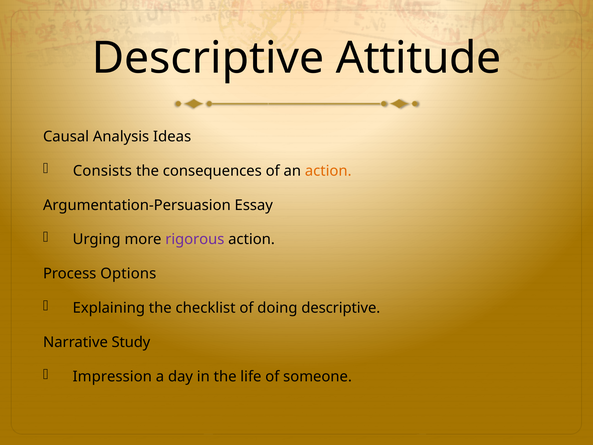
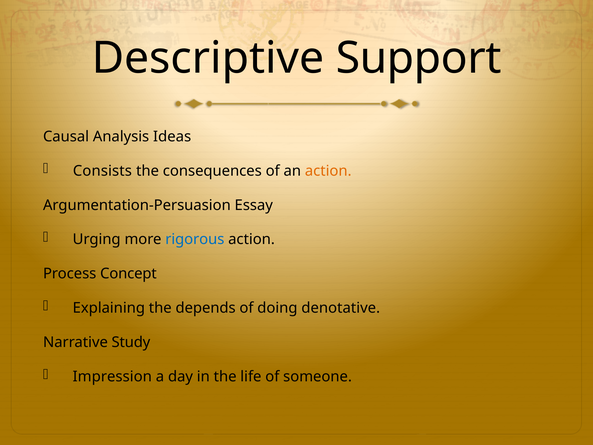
Attitude: Attitude -> Support (419, 58)
rigorous colour: purple -> blue (195, 239)
Options: Options -> Concept (128, 274)
checklist: checklist -> depends (206, 308)
doing descriptive: descriptive -> denotative (341, 308)
